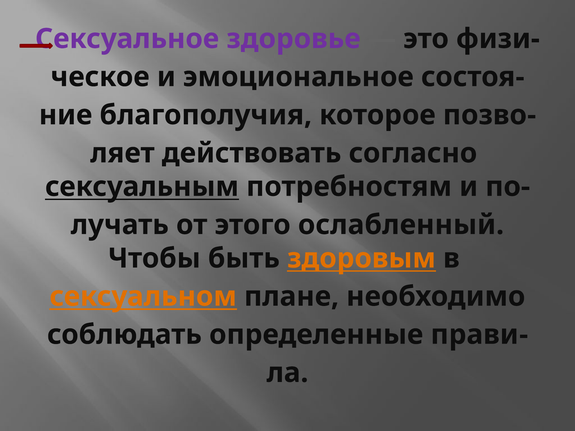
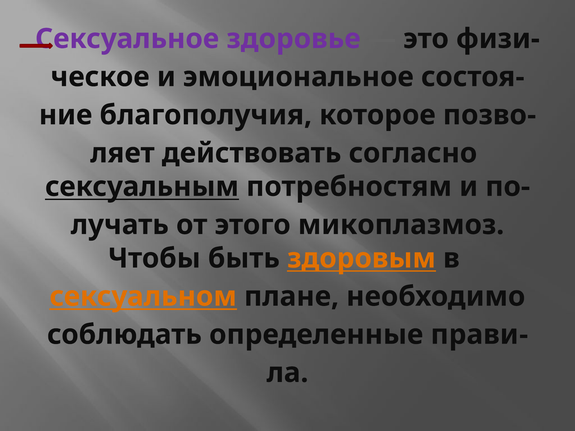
ослабленный: ослабленный -> микоплазмоз (401, 225)
